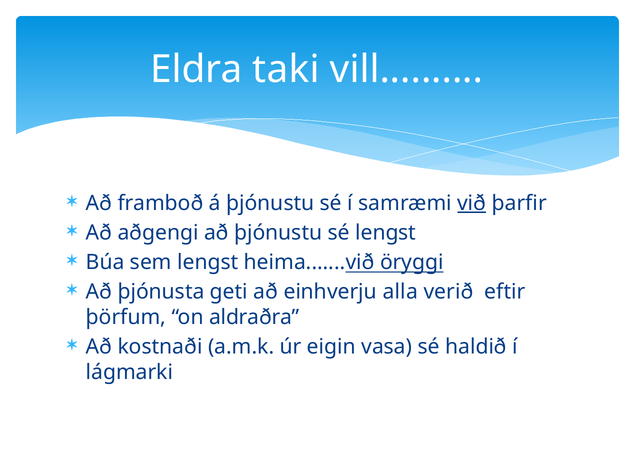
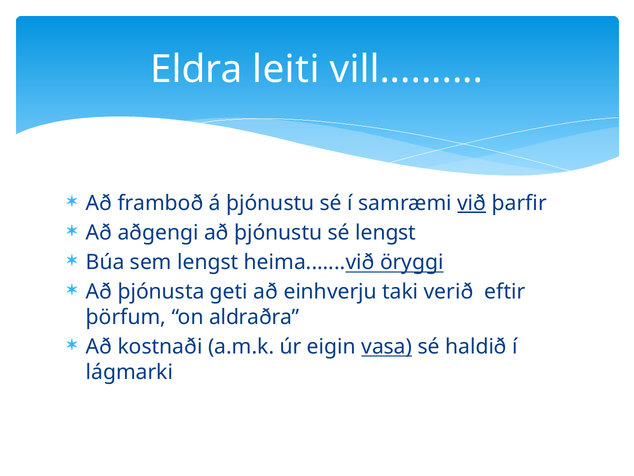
taki: taki -> leiti (286, 70)
alla: alla -> taki (400, 292)
vasa underline: none -> present (387, 347)
